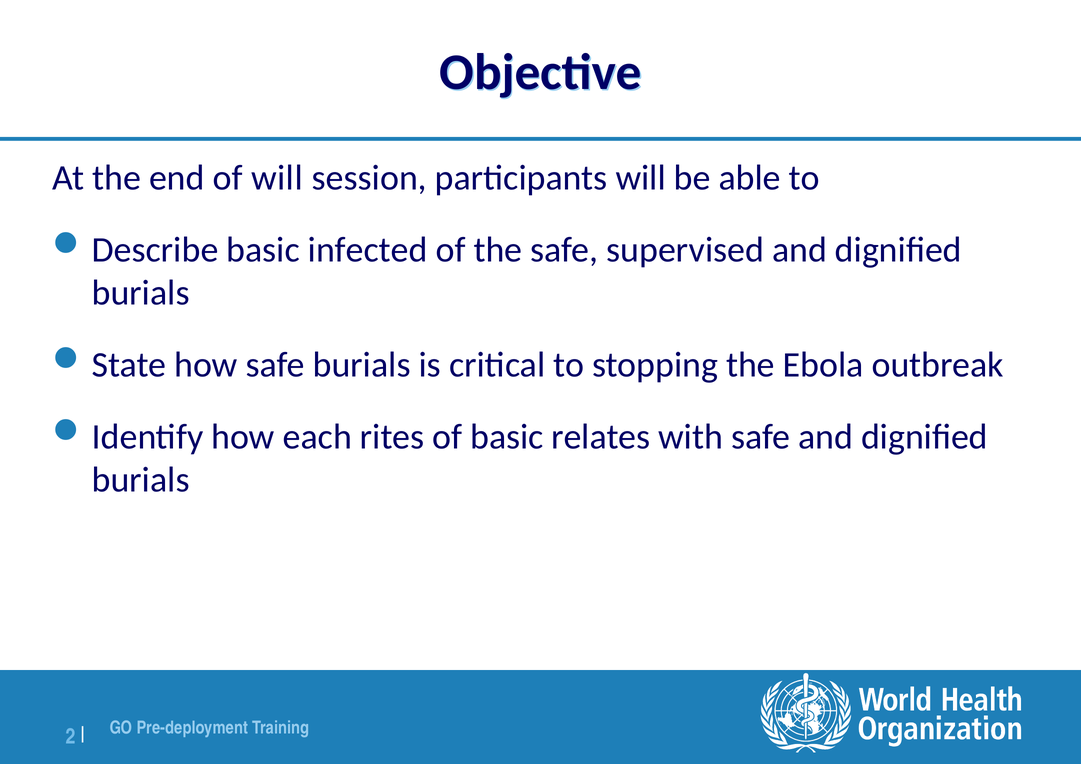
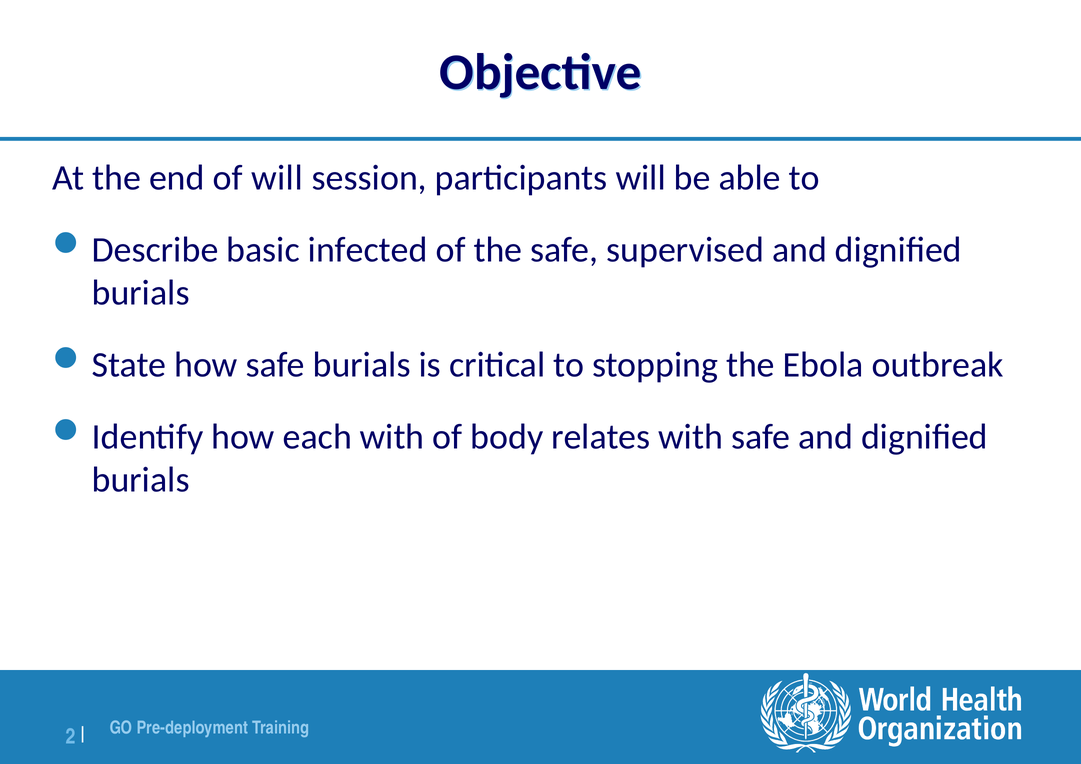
each rites: rites -> with (392, 437)
of basic: basic -> body (507, 437)
